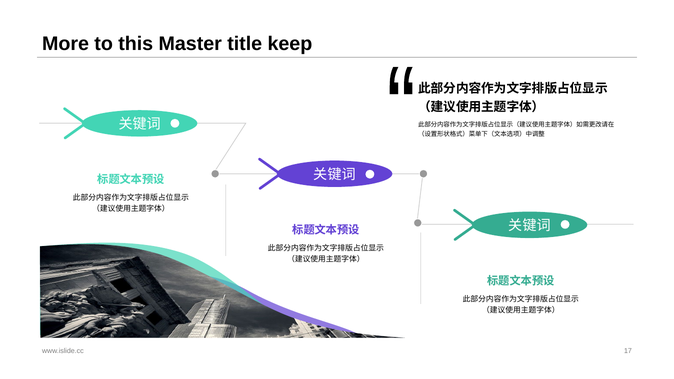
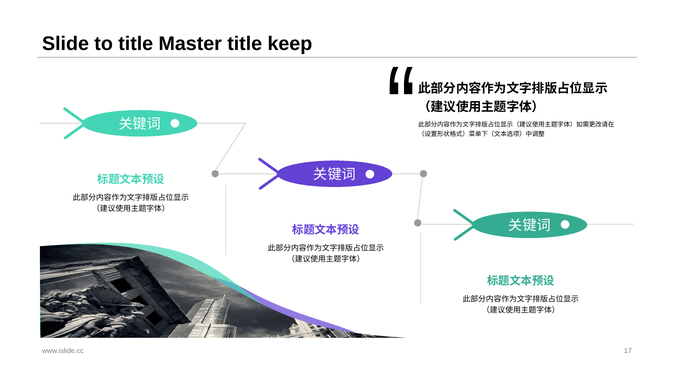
More: More -> Slide (66, 44)
to this: this -> title (136, 44)
